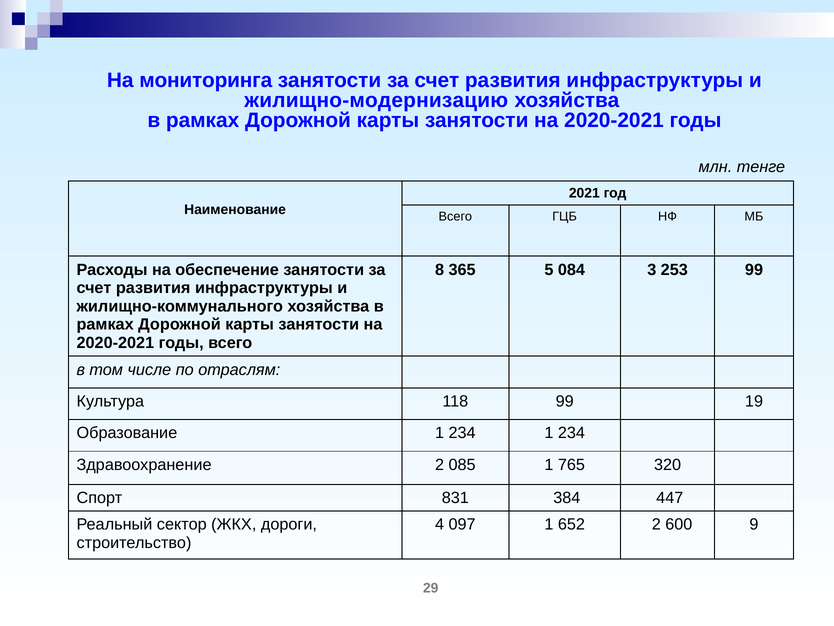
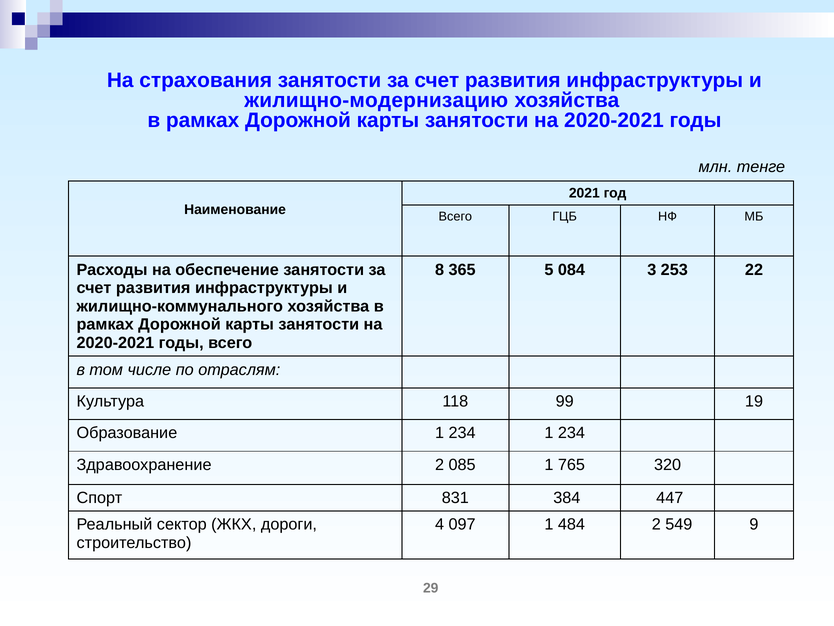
мониторинга: мониторинга -> страхования (206, 80)
253 99: 99 -> 22 (754, 270)
652: 652 -> 484 (571, 524)
600: 600 -> 549 (679, 524)
